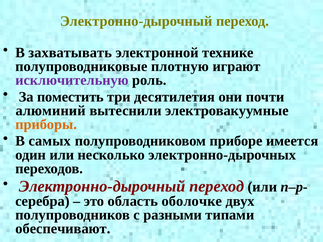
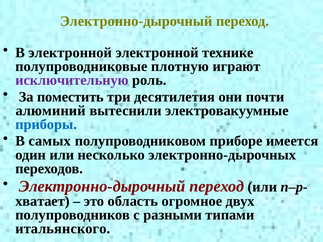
В захватывать: захватывать -> электронной (70, 53)
приборы colour: orange -> blue (46, 125)
серебра: серебра -> хватает (42, 201)
оболочке: оболочке -> огромное (192, 201)
обеспечивают: обеспечивают -> итальянского (63, 229)
